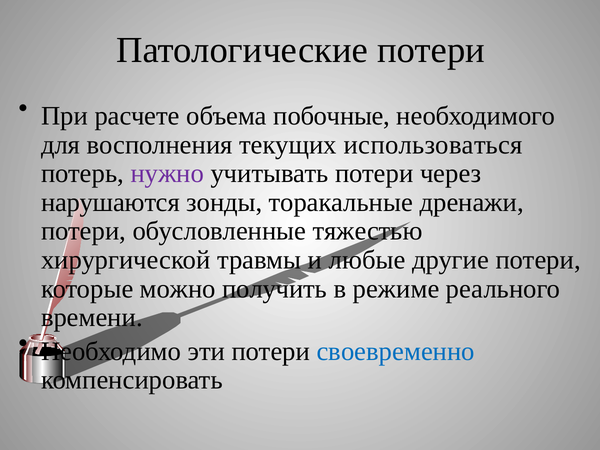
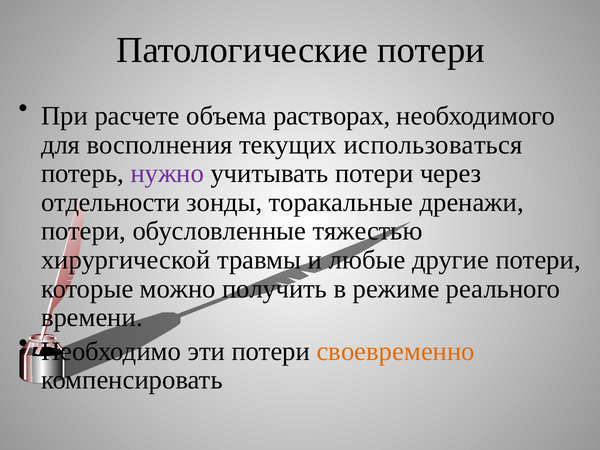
побочные: побочные -> растворах (332, 116)
нарушаются: нарушаются -> отдельности (110, 202)
своевременно colour: blue -> orange (396, 351)
